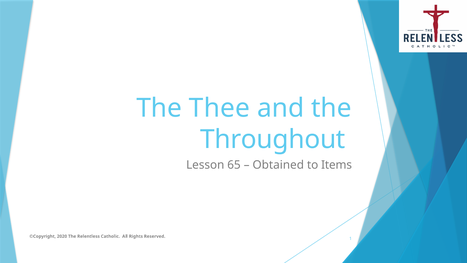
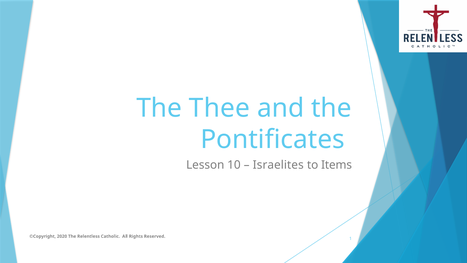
Throughout: Throughout -> Pontificates (273, 139)
65: 65 -> 10 (234, 165)
Obtained: Obtained -> Israelites (278, 165)
